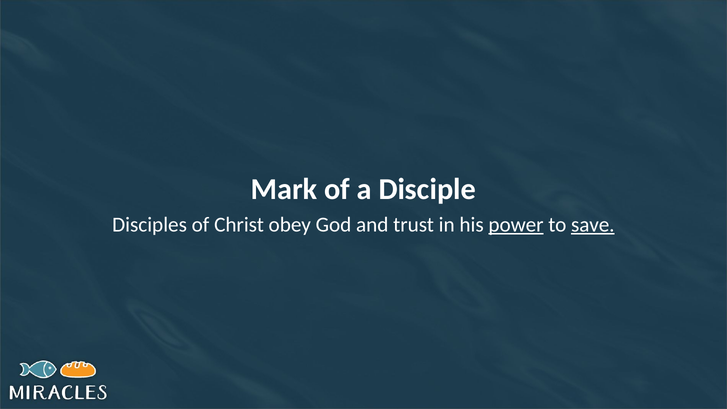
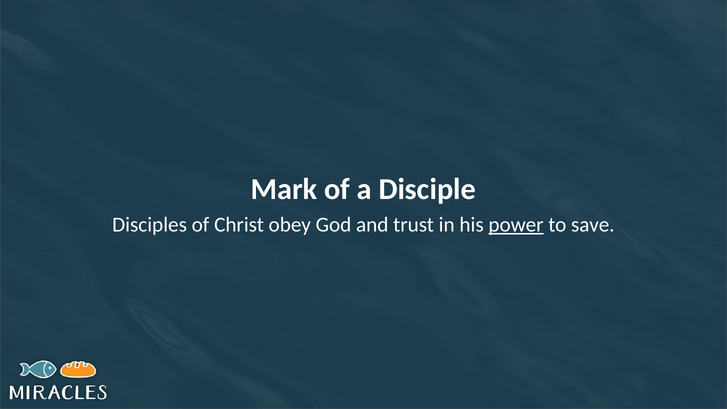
save underline: present -> none (593, 224)
